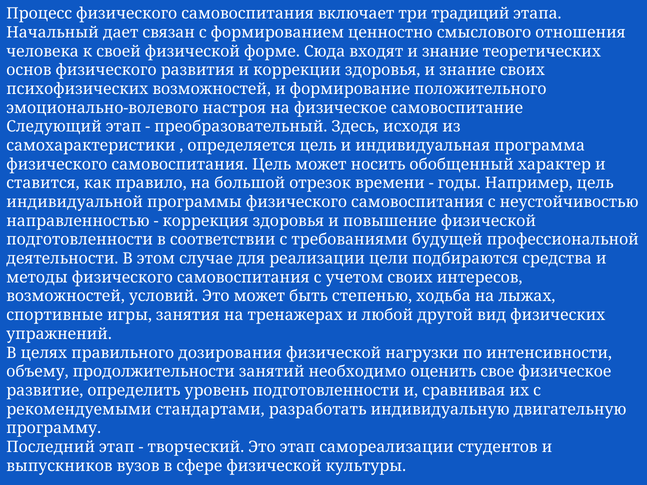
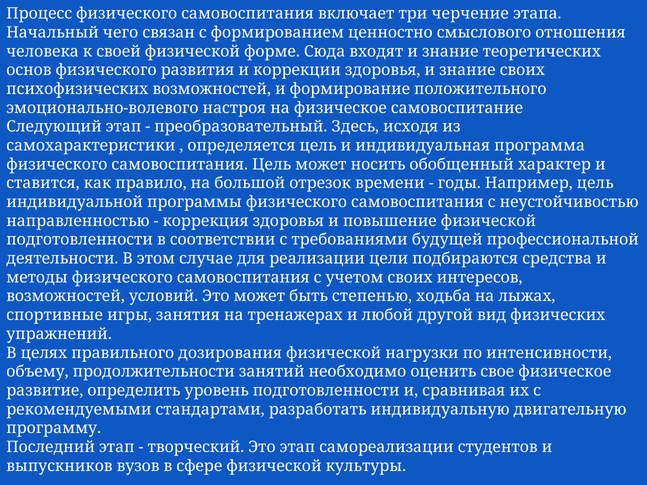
традиций: традиций -> черчение (470, 14)
дает: дает -> чего (121, 33)
